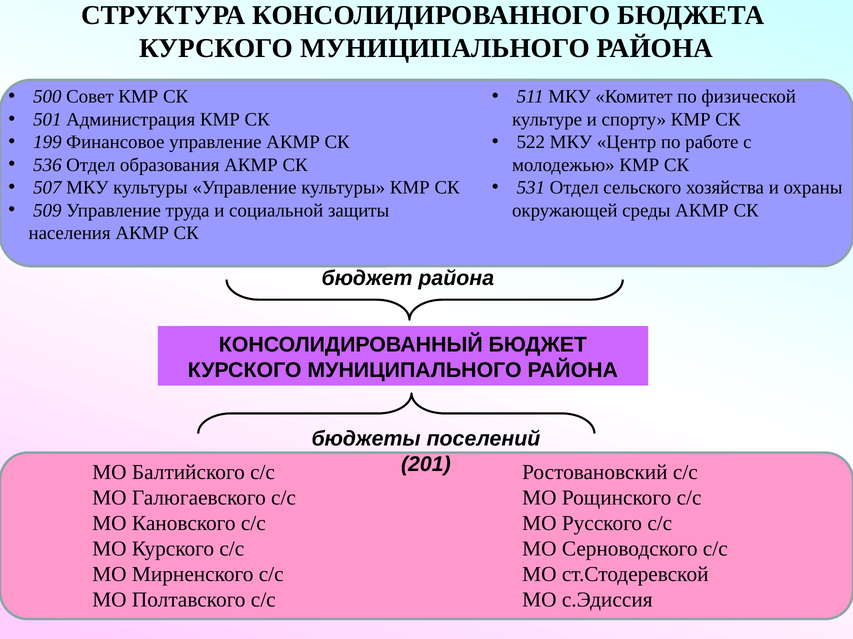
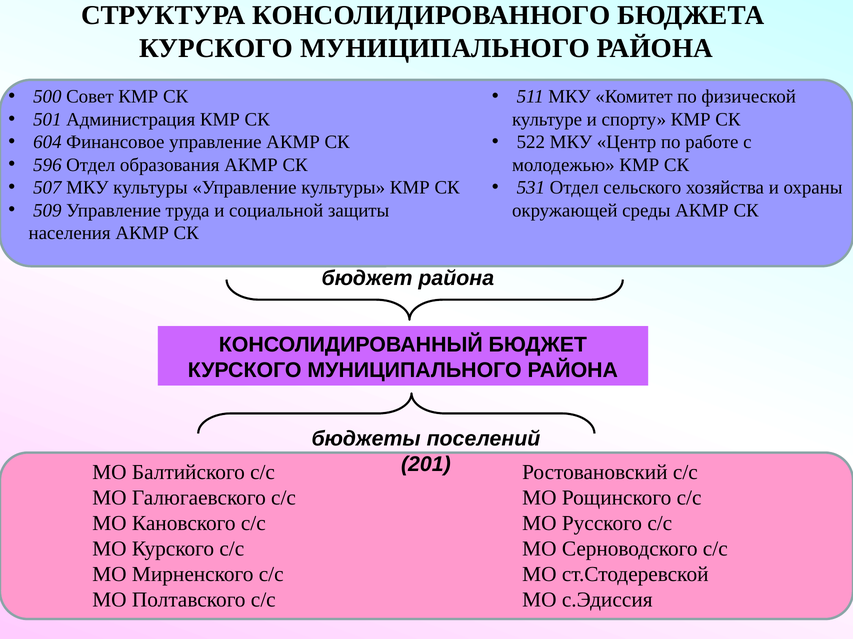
199: 199 -> 604 (47, 142)
536: 536 -> 596 (47, 165)
